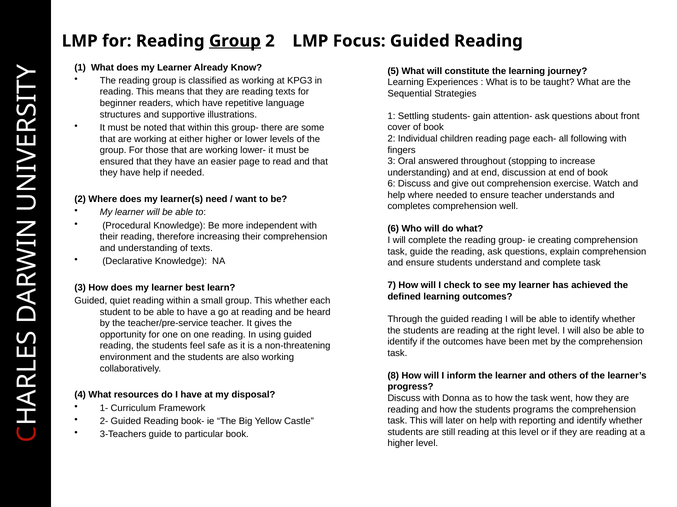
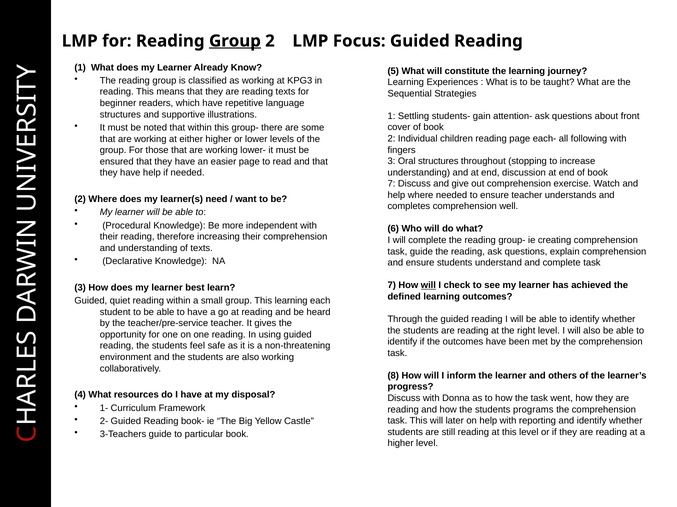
Oral answered: answered -> structures (438, 161)
6: 6 -> 7 (391, 184)
will underline: none -> present (428, 286)
This whether: whether -> learning (291, 301)
